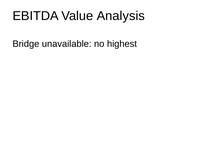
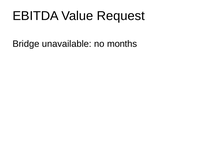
Analysis: Analysis -> Request (121, 16)
highest: highest -> months (122, 44)
